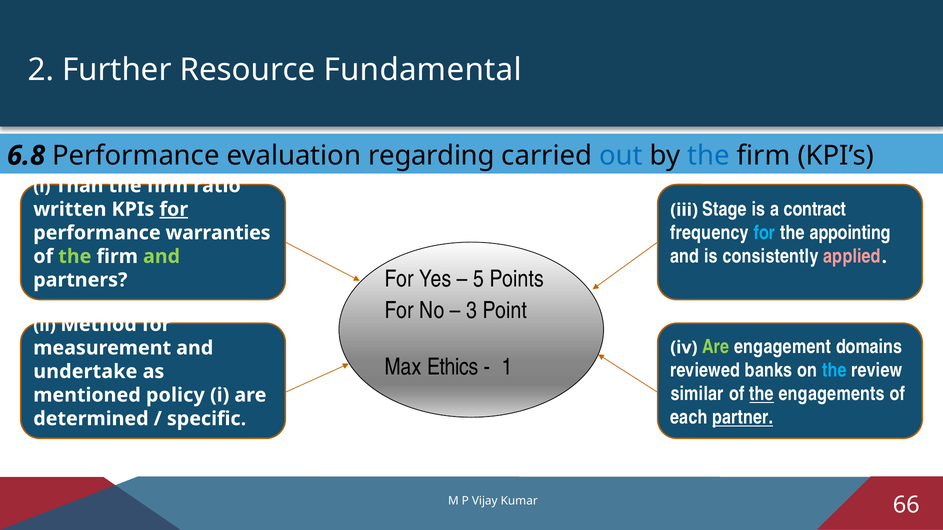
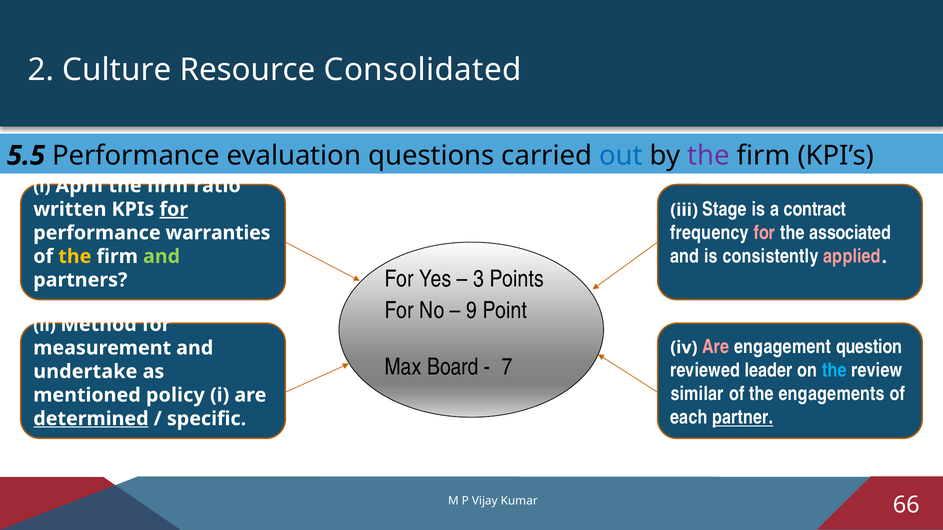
Further: Further -> Culture (117, 70)
Fundamental: Fundamental -> Consolidated (423, 70)
6.8: 6.8 -> 5.5 (26, 156)
regarding: regarding -> questions (431, 156)
the colour: blue -> purple (709, 156)
Than: Than -> April (79, 186)
for colour: light blue -> pink (764, 233)
appointing: appointing -> associated (850, 233)
the colour: light green -> yellow (75, 257)
5: 5 -> 3 (479, 279)
3: 3 -> 9 (472, 311)
Are colour: light green -> pink (716, 347)
domains: domains -> question (869, 347)
Ethics: Ethics -> Board (453, 367)
1: 1 -> 7 (507, 367)
banks: banks -> leader (769, 371)
the underline: present -> none (762, 394)
determined underline: none -> present (91, 419)
